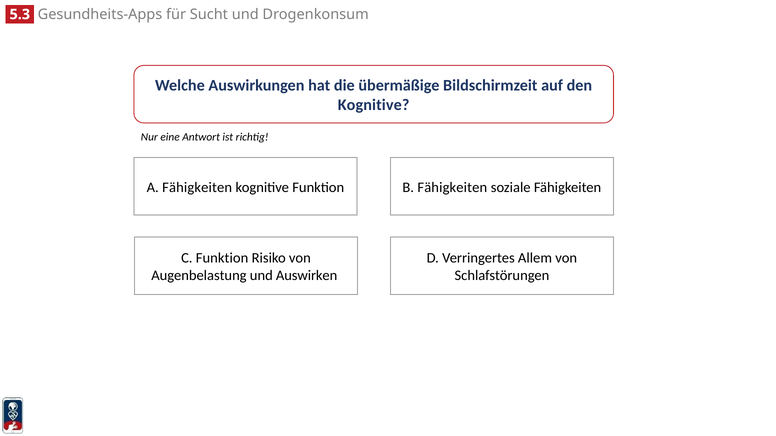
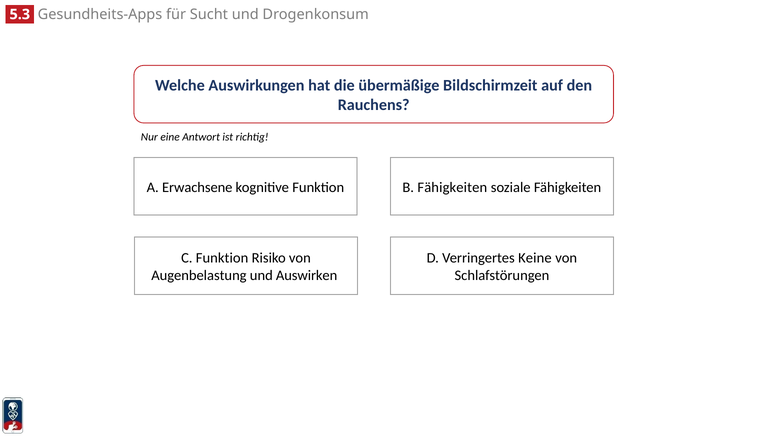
Kognitive: Kognitive -> Rauchens (374, 105)
A Fähigkeiten: Fähigkeiten -> Erwachsene (197, 188)
Allem: Allem -> Keine (535, 258)
